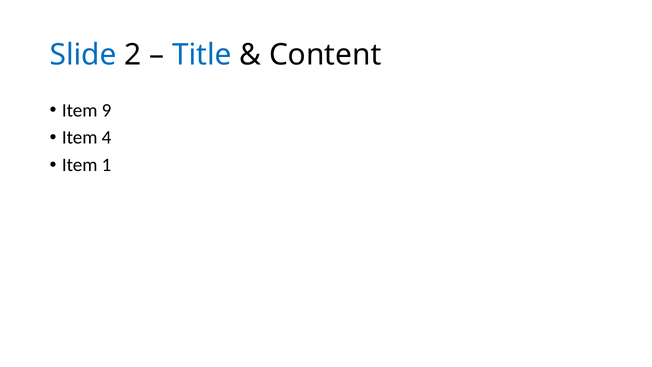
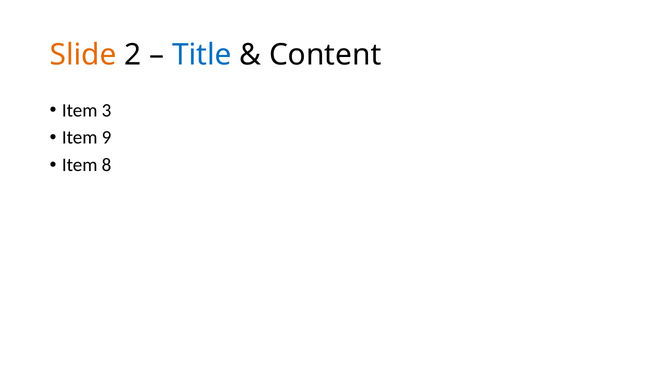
Slide colour: blue -> orange (83, 55)
9: 9 -> 3 (107, 110)
4: 4 -> 9 (107, 138)
1: 1 -> 8 (107, 165)
